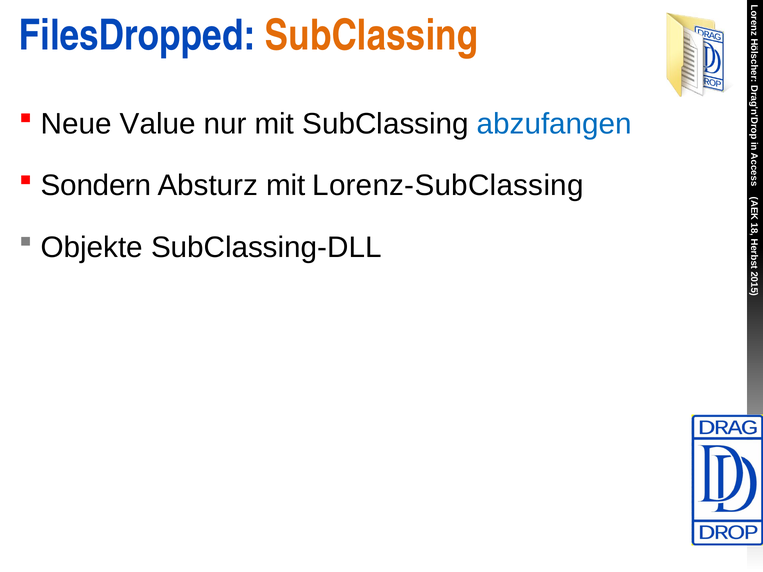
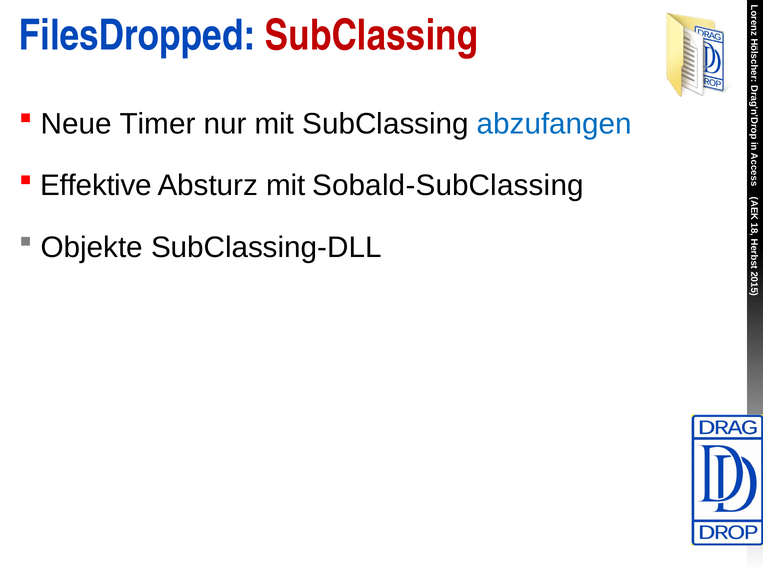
SubClassing colour: orange -> red (372, 36)
Value: Value -> Timer (158, 124)
Sondern: Sondern -> Effektive (96, 186)
Lorenz-SubClassing: Lorenz-SubClassing -> Sobald-SubClassing (448, 186)
